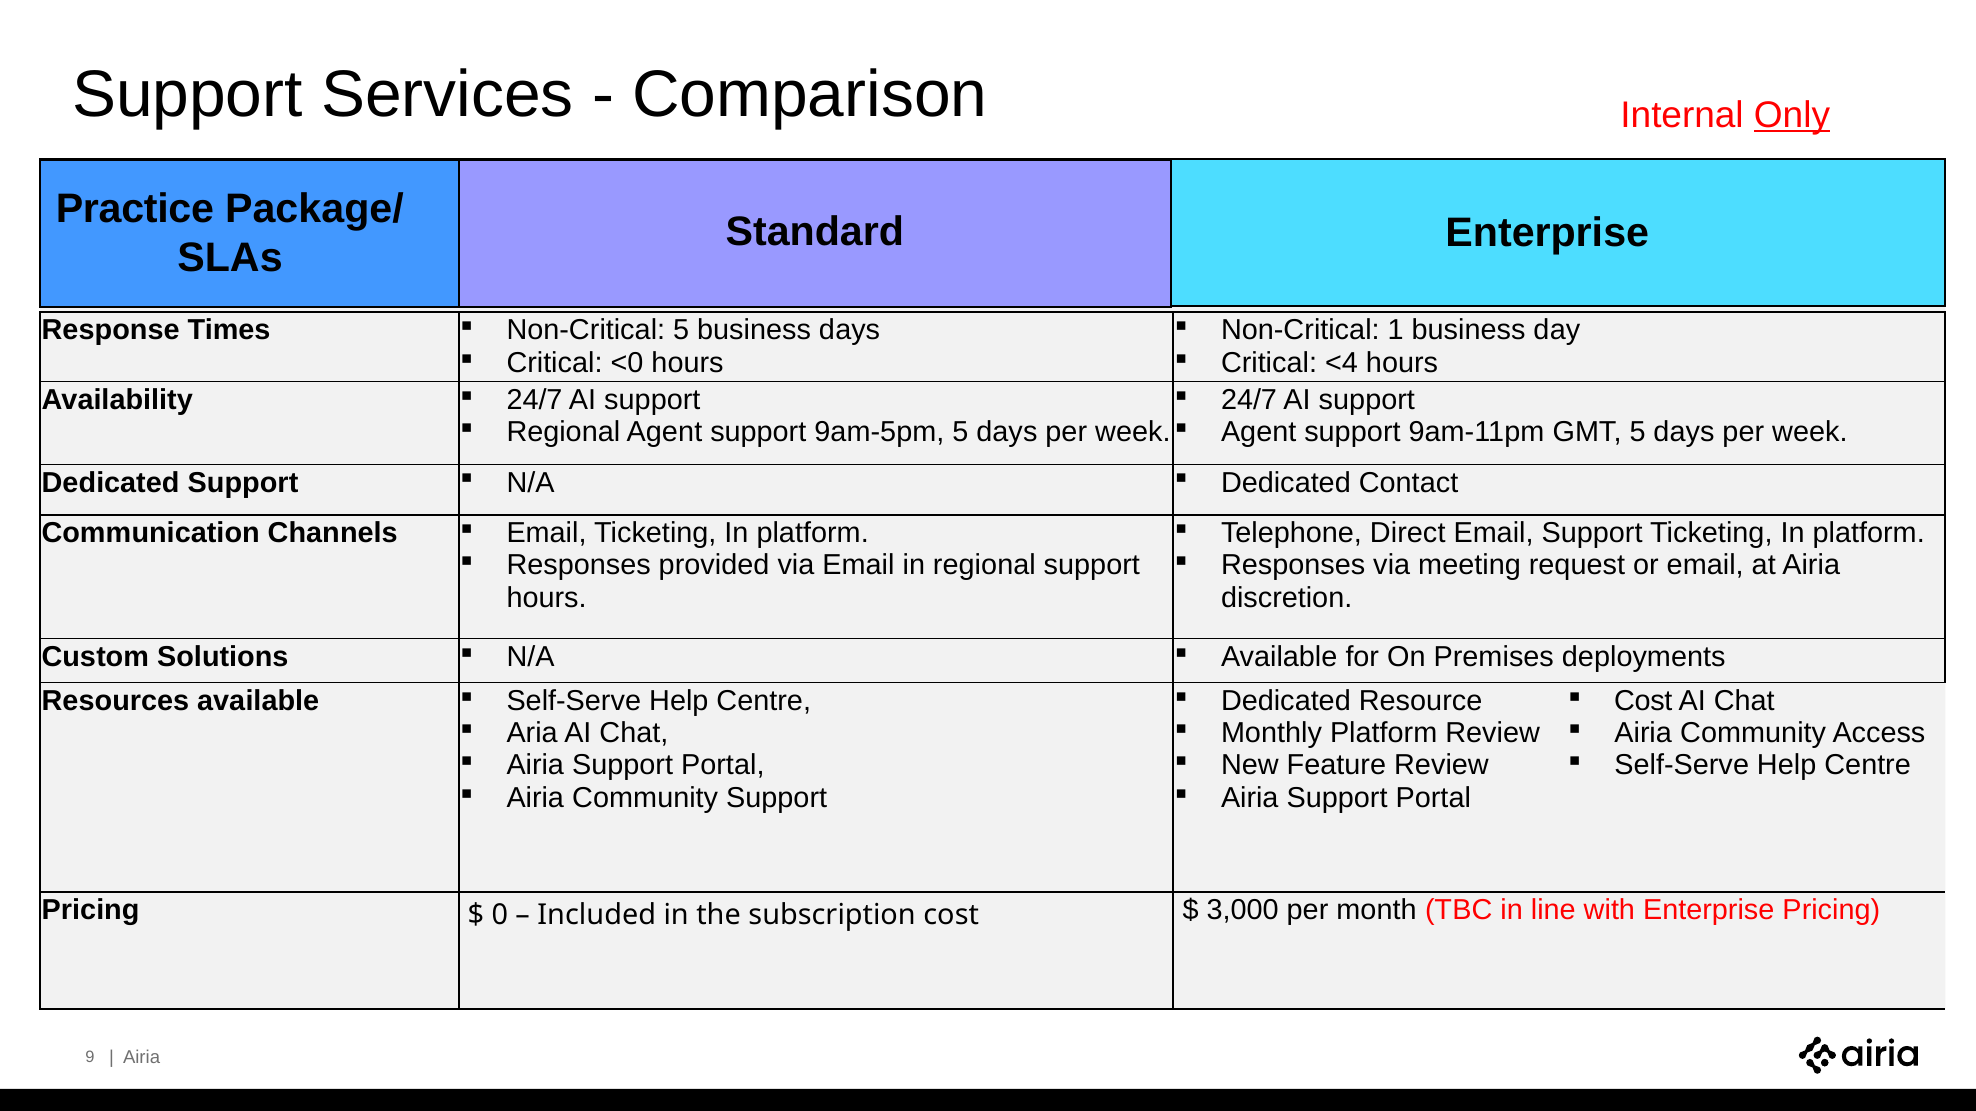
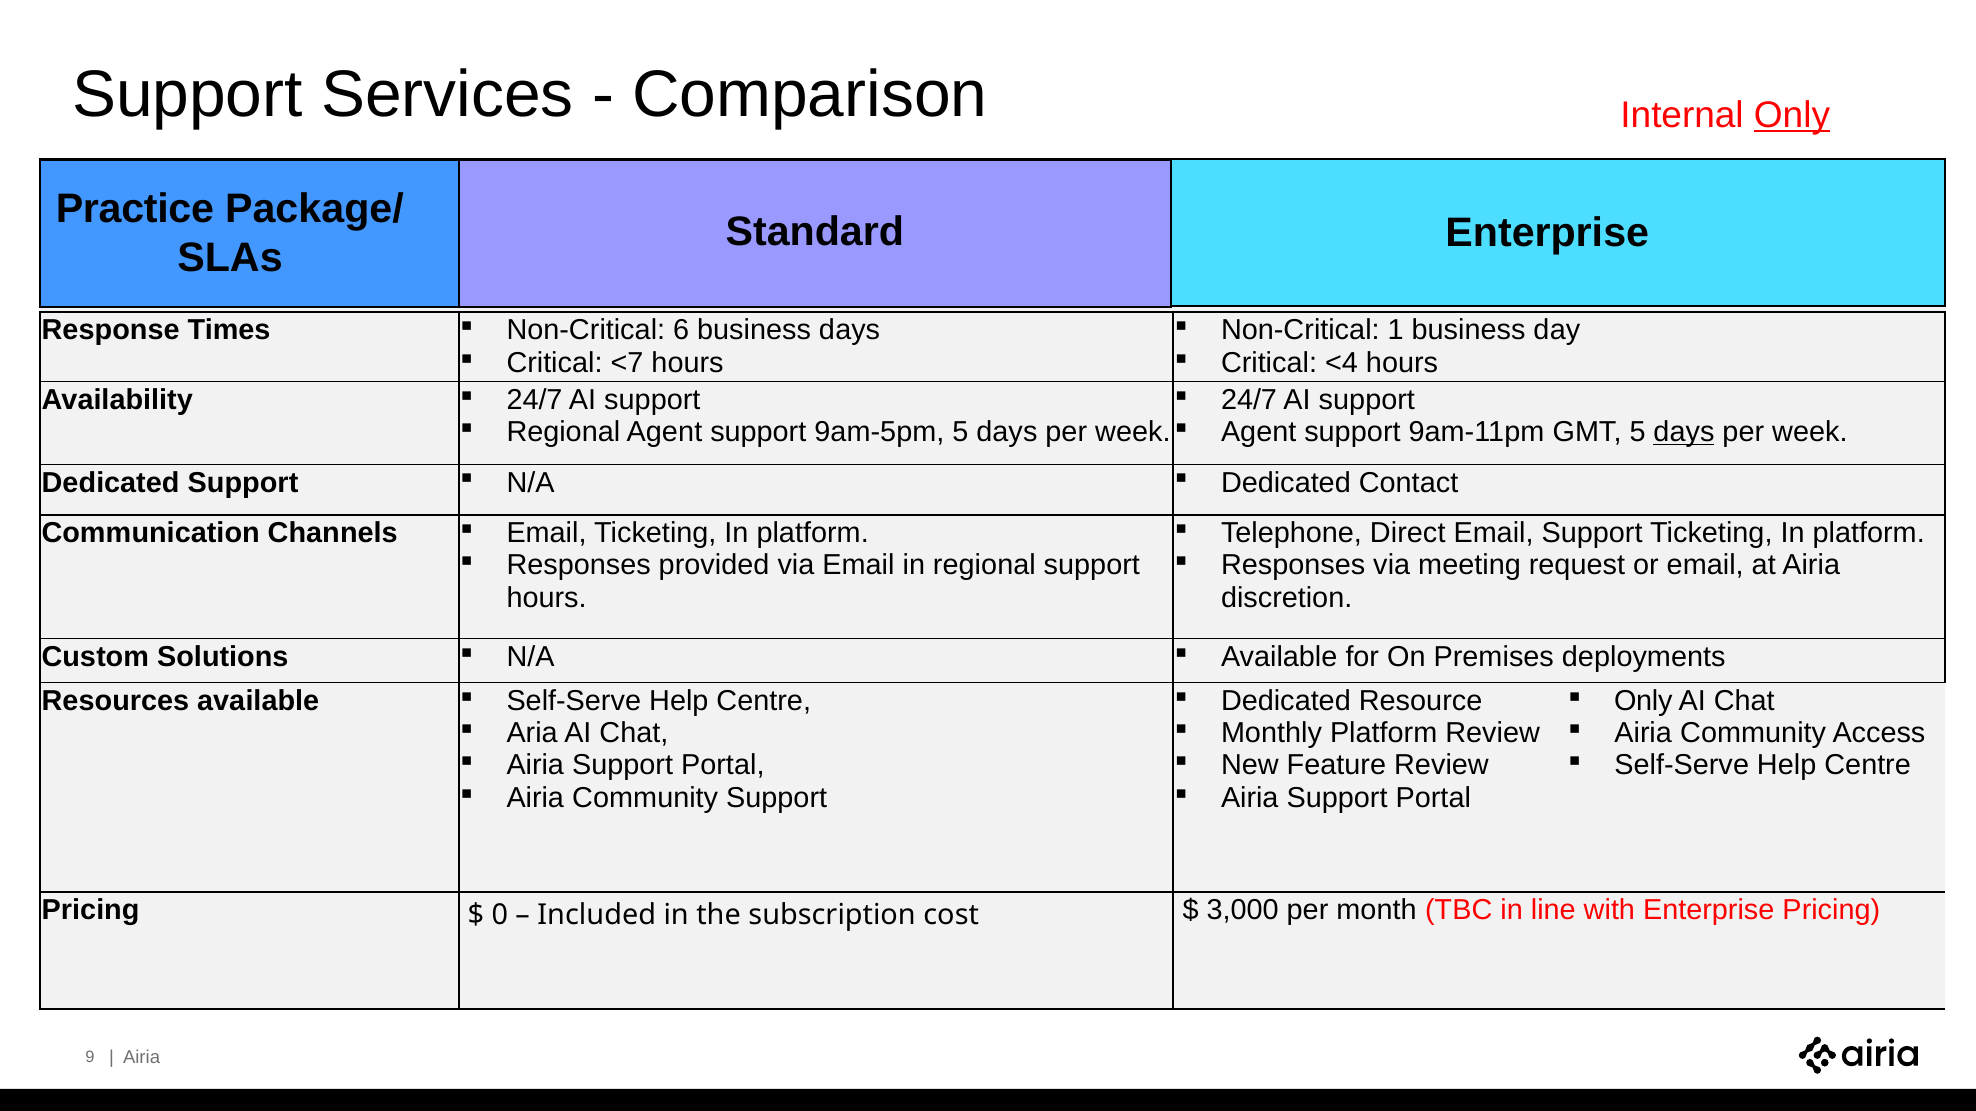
Non-Critical 5: 5 -> 6 (681, 331)
<0: <0 -> <7 (627, 363)
days underline: none -> present (1684, 432)
Cost: Cost -> Only (1643, 701)
